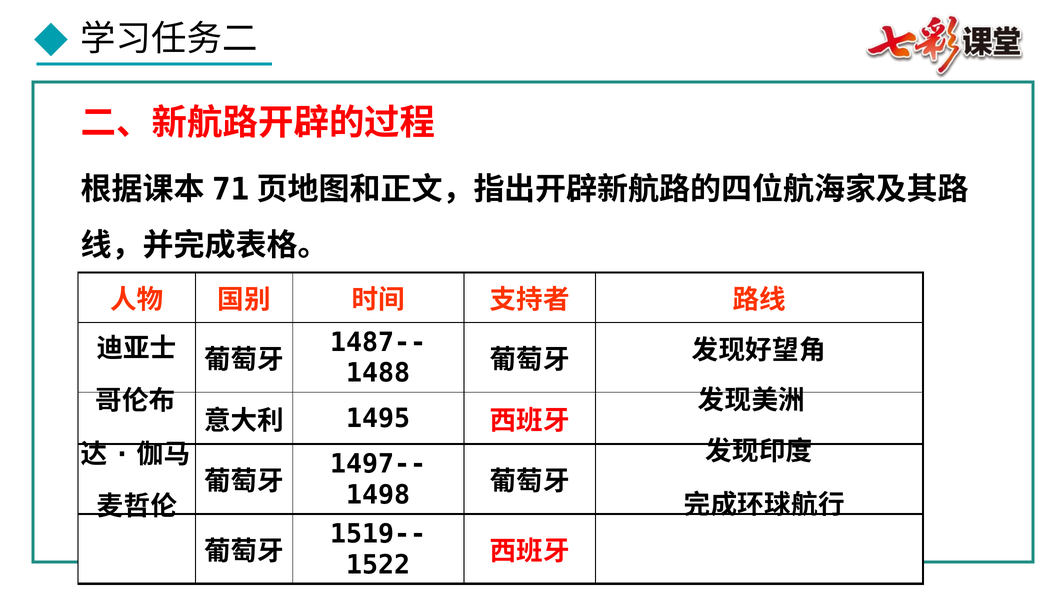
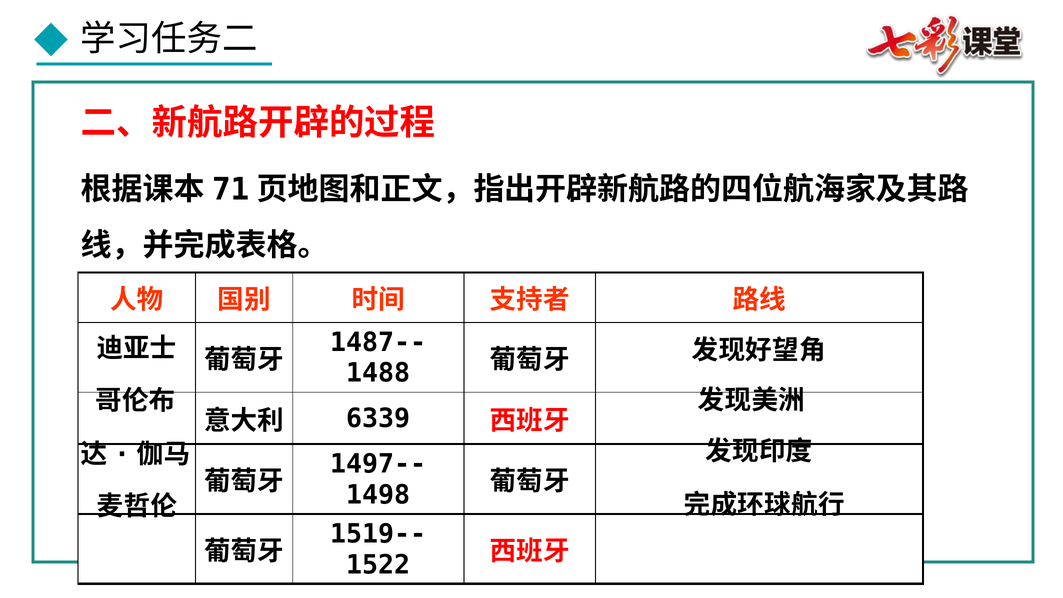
1495: 1495 -> 6339 (378, 419)
